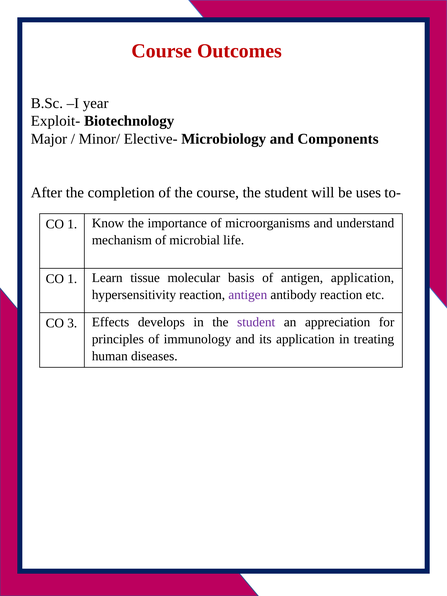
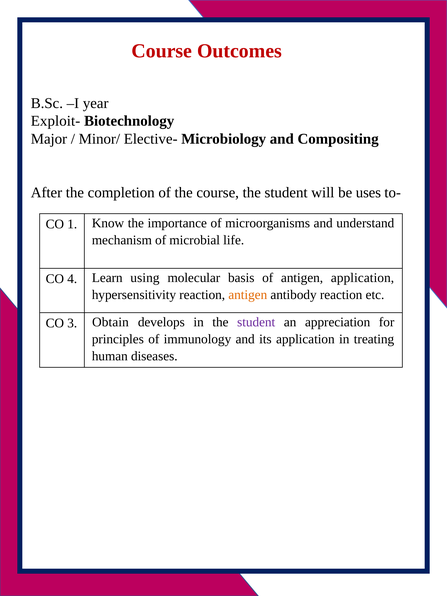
Components: Components -> Compositing (338, 139)
1: 1 -> 4 (72, 279)
tissue: tissue -> using (145, 278)
antigen colour: purple -> orange (248, 295)
Effects: Effects -> Obtain (110, 322)
